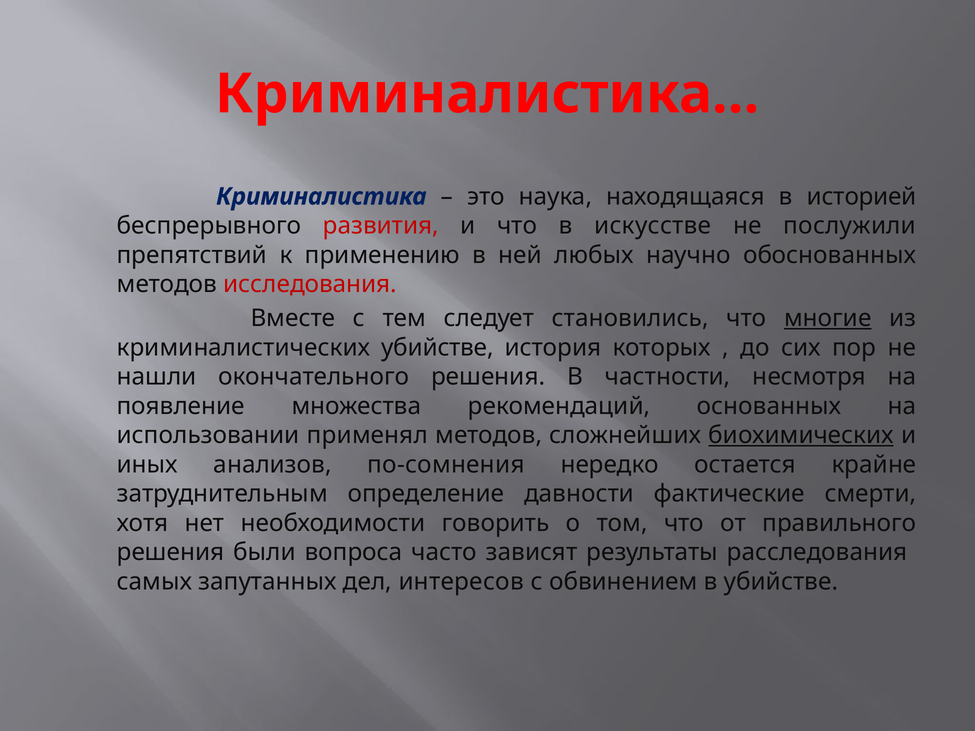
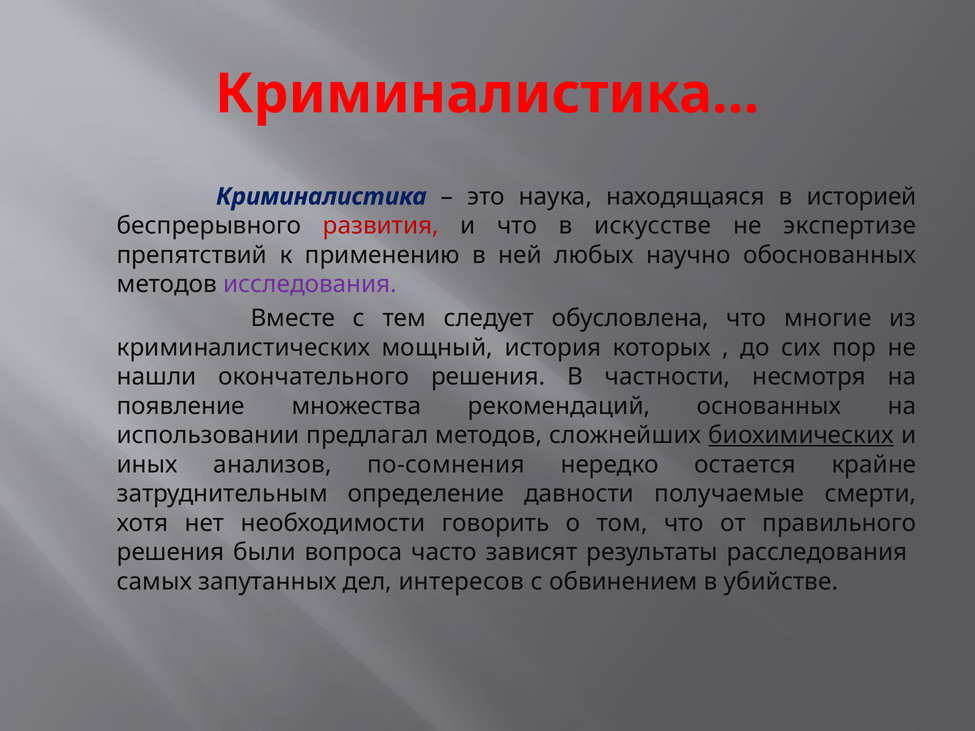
послужили: послужили -> экспертизе (850, 226)
исследования colour: red -> purple (310, 284)
становились: становились -> обусловлена (630, 319)
многие underline: present -> none (828, 319)
криминалистических убийстве: убийстве -> мощный (437, 348)
применял: применял -> предлагал (368, 436)
фактические: фактические -> получаемые (729, 494)
